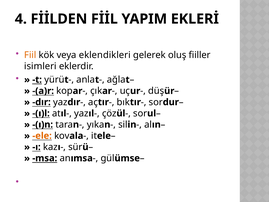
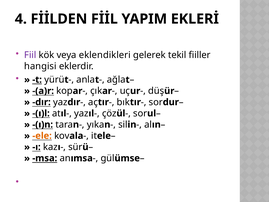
Fiil colour: orange -> purple (30, 55)
oluş: oluş -> tekil (177, 55)
isimleri: isimleri -> hangisi (40, 66)
